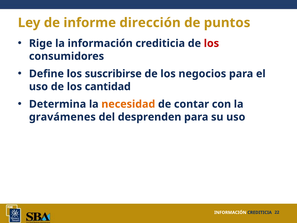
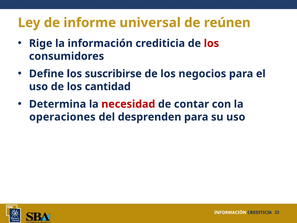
dirección: dirección -> universal (150, 23)
puntos: puntos -> reúnen (227, 23)
necesidad colour: orange -> red (128, 104)
gravámenes: gravámenes -> operaciones (62, 117)
